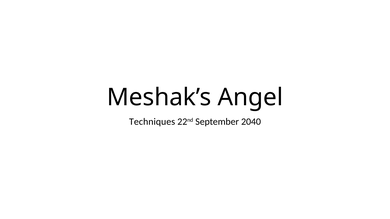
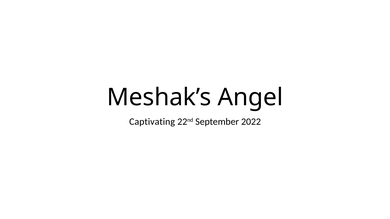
Techniques: Techniques -> Captivating (152, 122)
2040: 2040 -> 2022 (251, 122)
